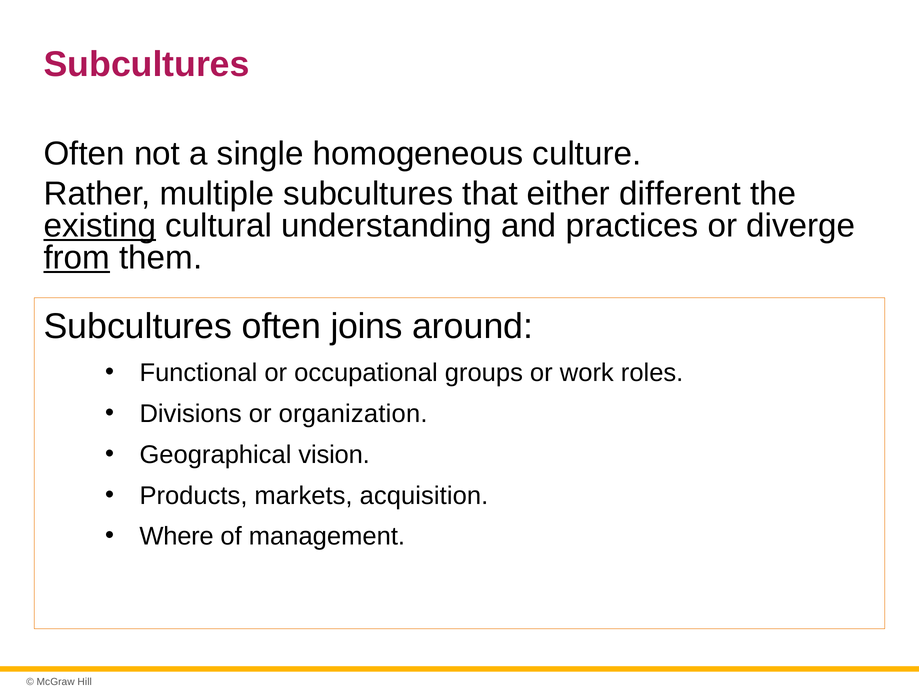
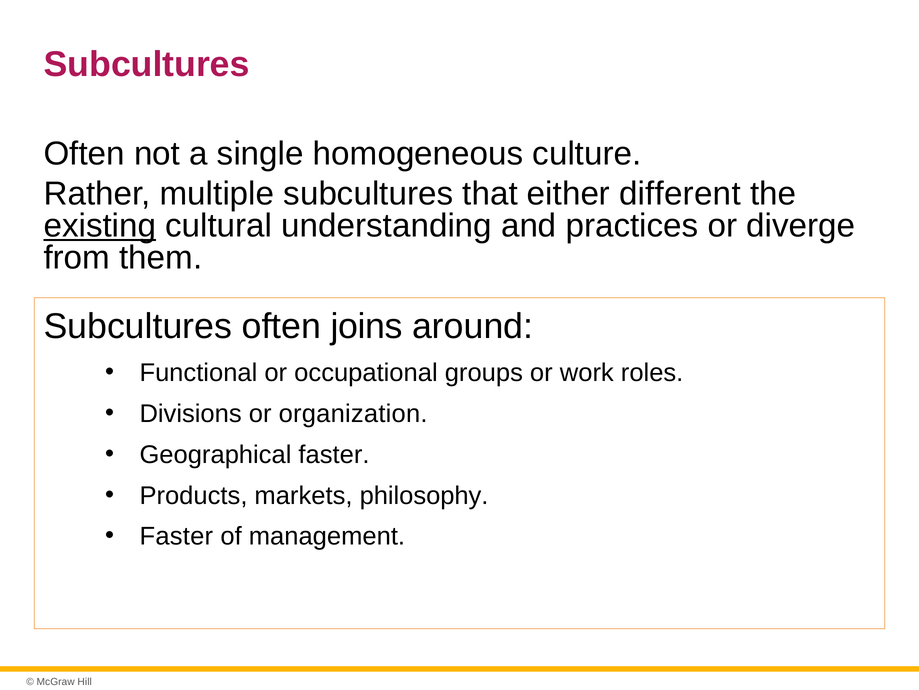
from underline: present -> none (77, 257)
Geographical vision: vision -> faster (334, 454)
acquisition: acquisition -> philosophy (424, 495)
Where: Where -> Faster (176, 536)
